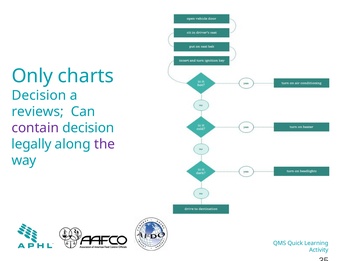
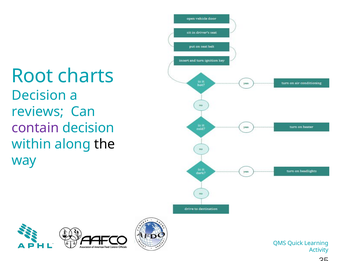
Only: Only -> Root (32, 76)
legally: legally -> within (31, 144)
the colour: purple -> black (105, 144)
